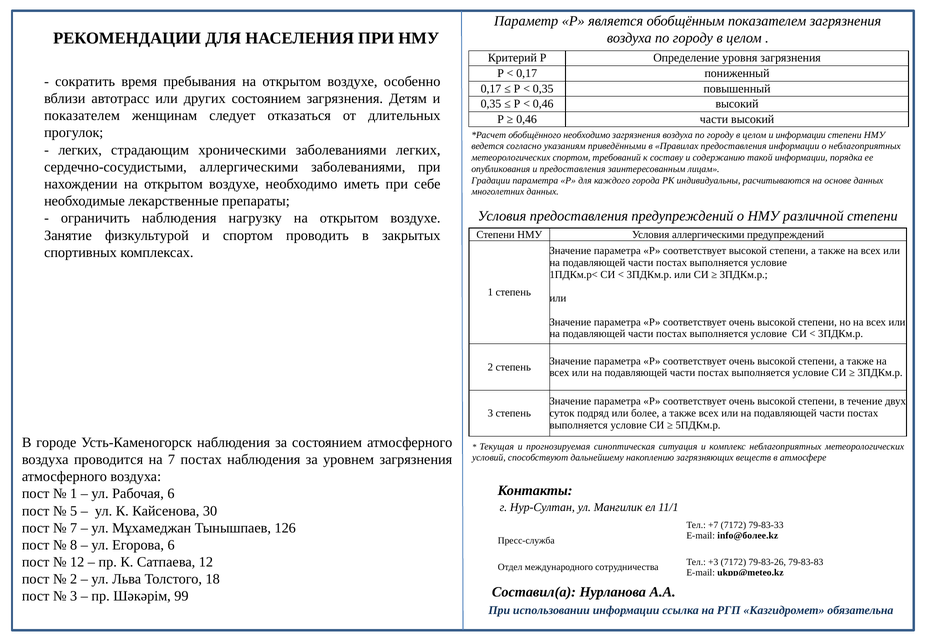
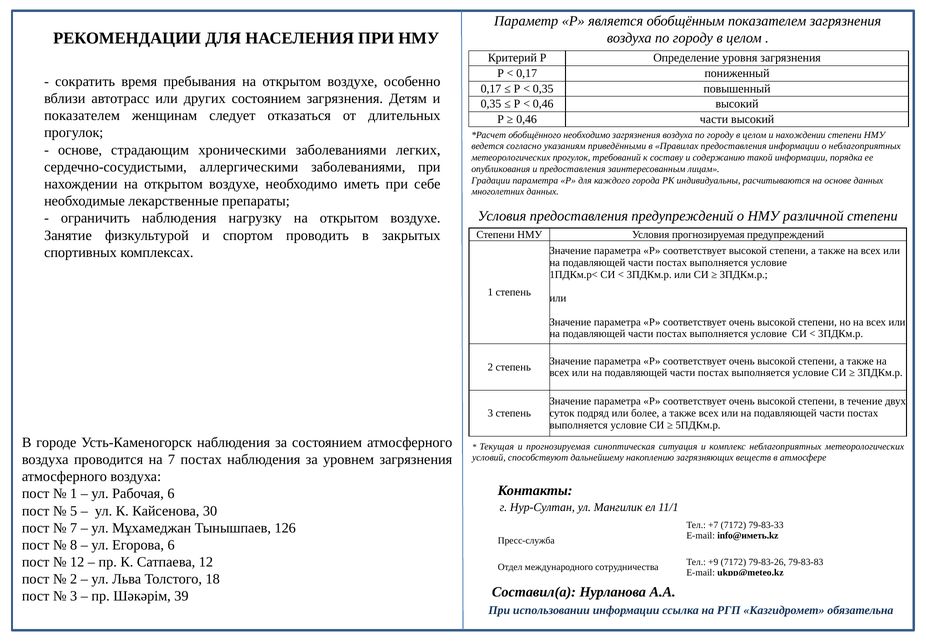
и информации: информации -> нахождении (801, 135)
легких: легких -> основе (80, 150)
метеорологических спортом: спортом -> прогулок (572, 158)
Условия аллергическими: аллергическими -> прогнозируемая (708, 235)
info@более.kz: info@более.kz -> info@иметь.kz (748, 536)
+3: +3 -> +9 (713, 562)
99: 99 -> 39 (181, 596)
